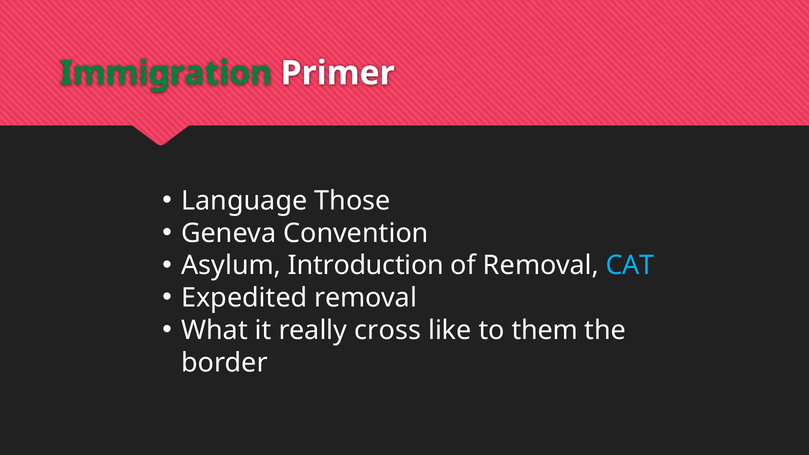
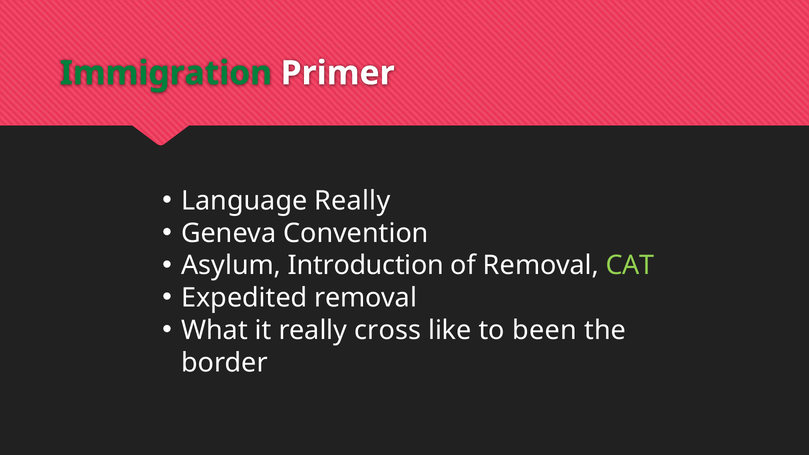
Language Those: Those -> Really (352, 201)
CAT colour: light blue -> light green (630, 266)
them: them -> been (544, 330)
